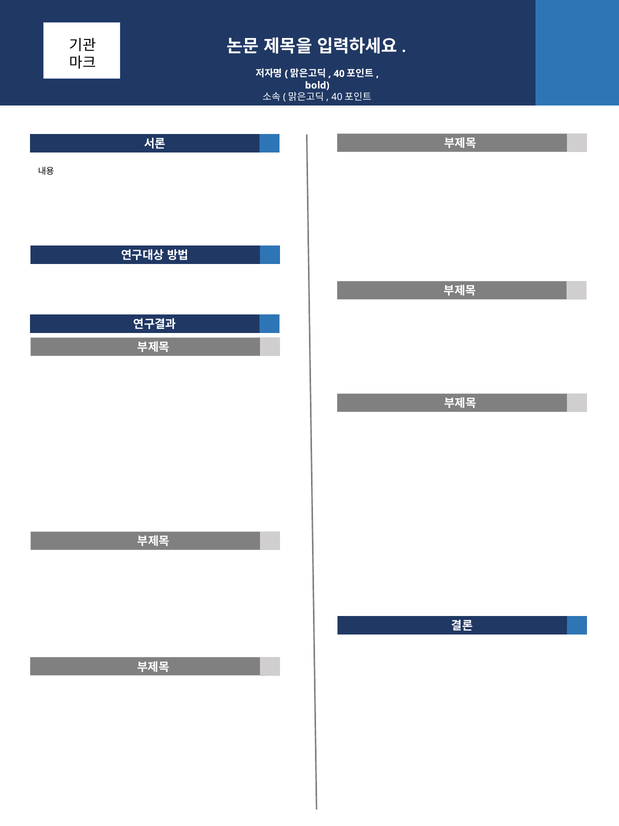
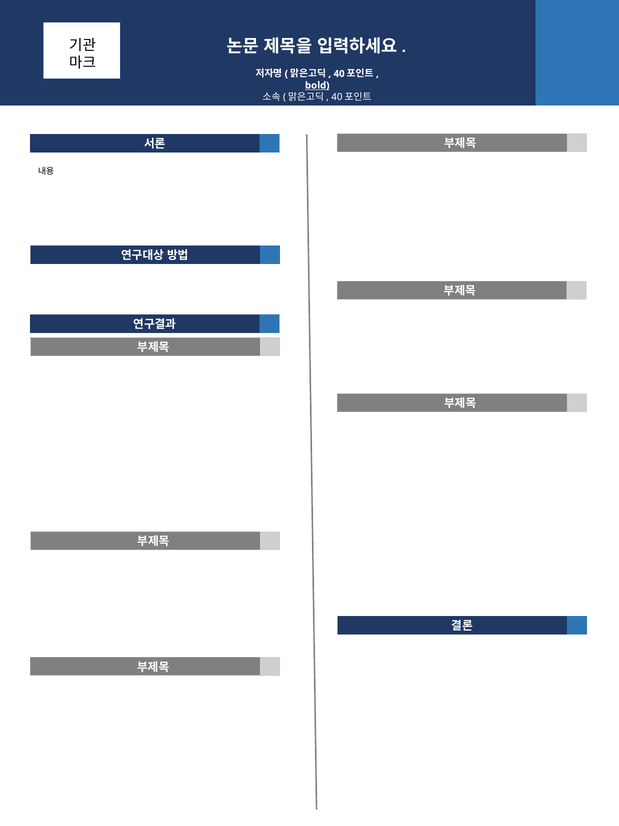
bold underline: none -> present (317, 85)
